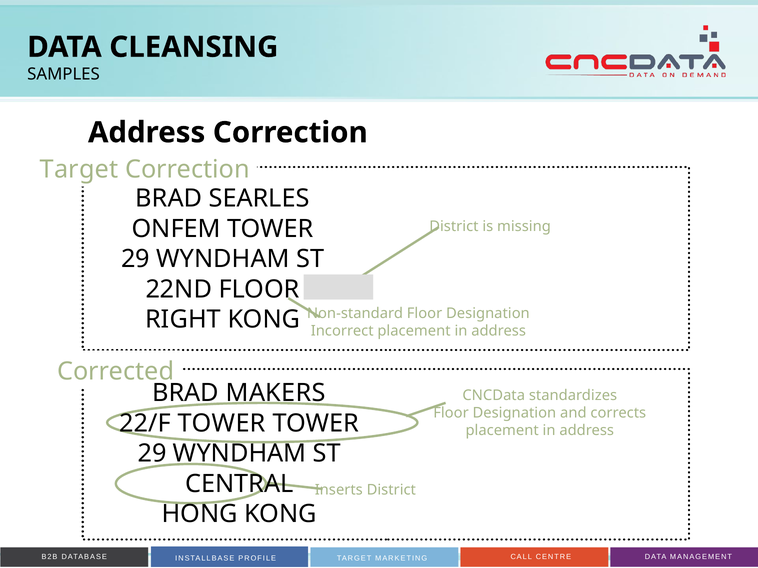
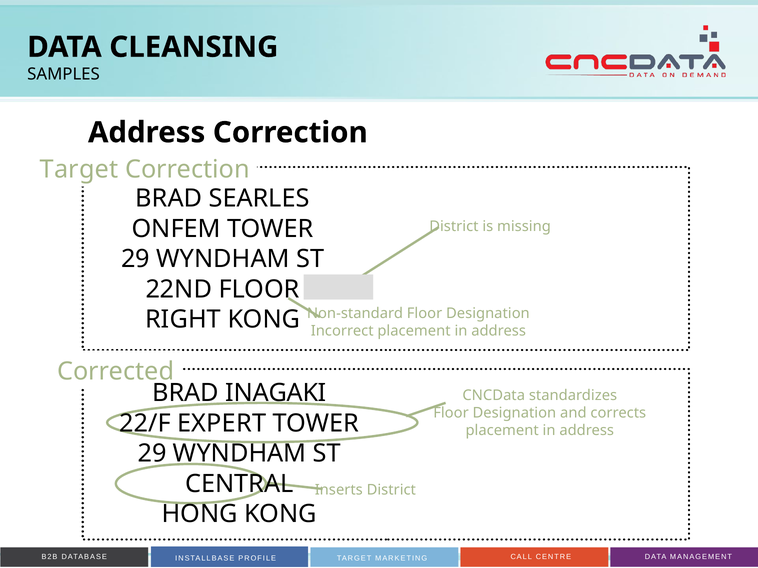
MAKERS: MAKERS -> INAGAKI (276, 393)
22/F TOWER: TOWER -> EXPERT (222, 424)
